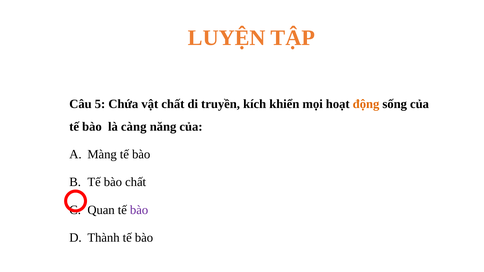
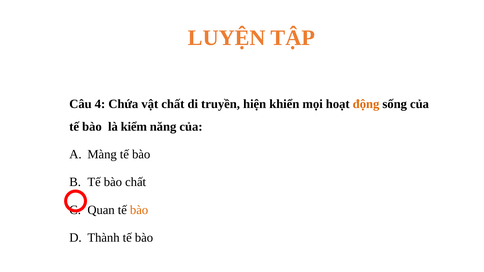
5: 5 -> 4 (100, 104)
kích: kích -> hiện (255, 104)
càng: càng -> kiểm (134, 127)
bào colour: purple -> orange (139, 210)
